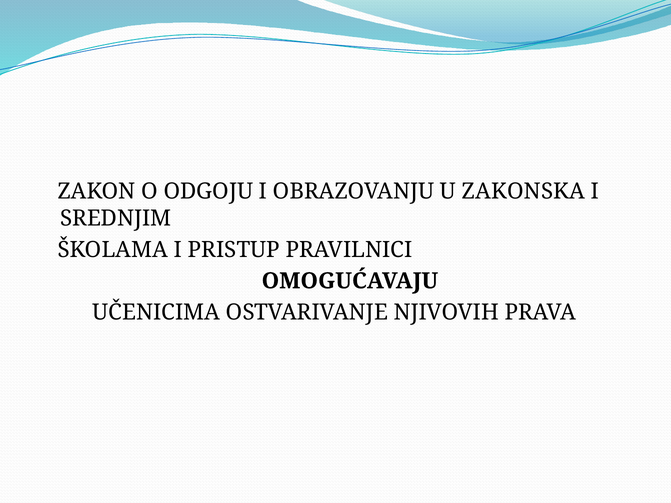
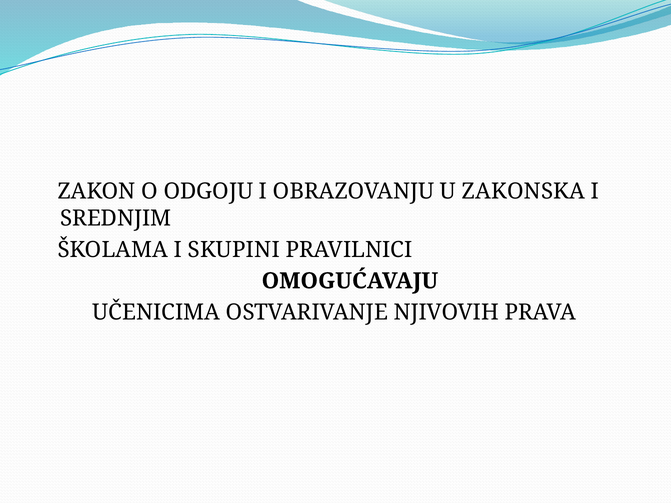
PRISTUP: PRISTUP -> SKUPINI (234, 250)
